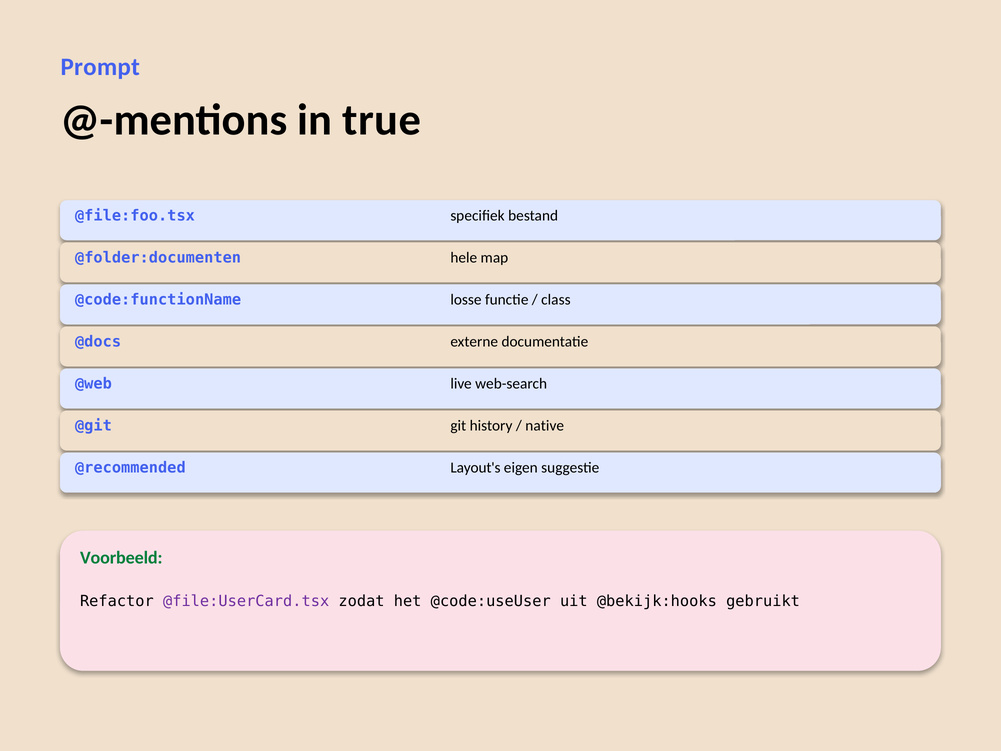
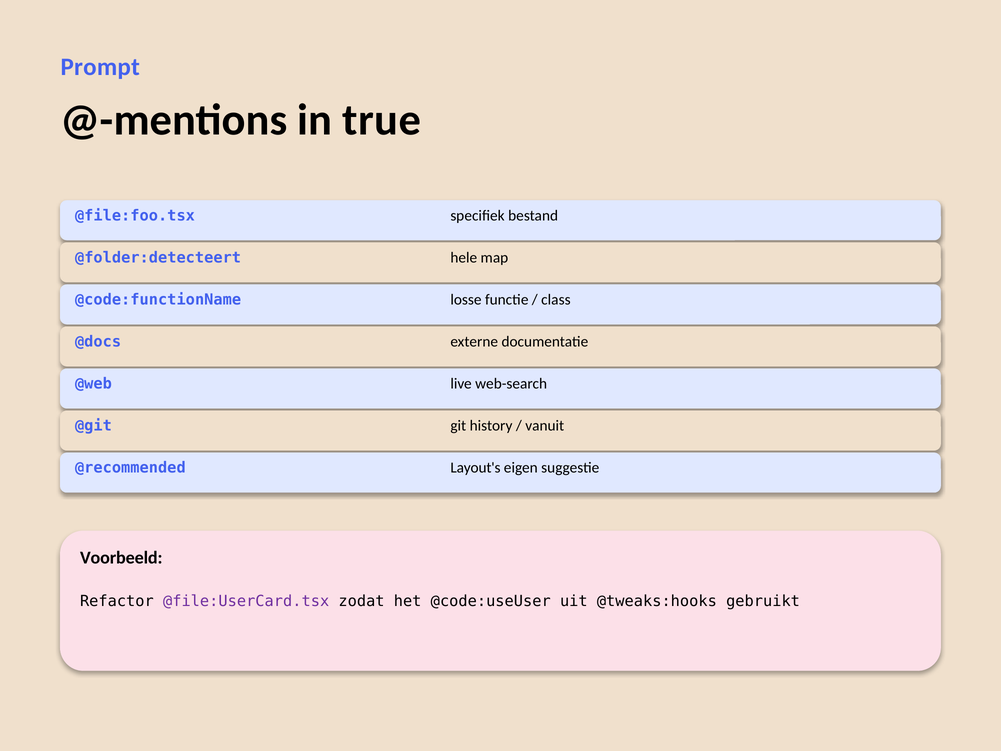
@folder:documenten: @folder:documenten -> @folder:detecteert (158, 257)
native: native -> vanuit (545, 426)
Voorbeeld colour: green -> black (121, 558)
@bekijk:hooks: @bekijk:hooks -> @tweaks:hooks (657, 601)
